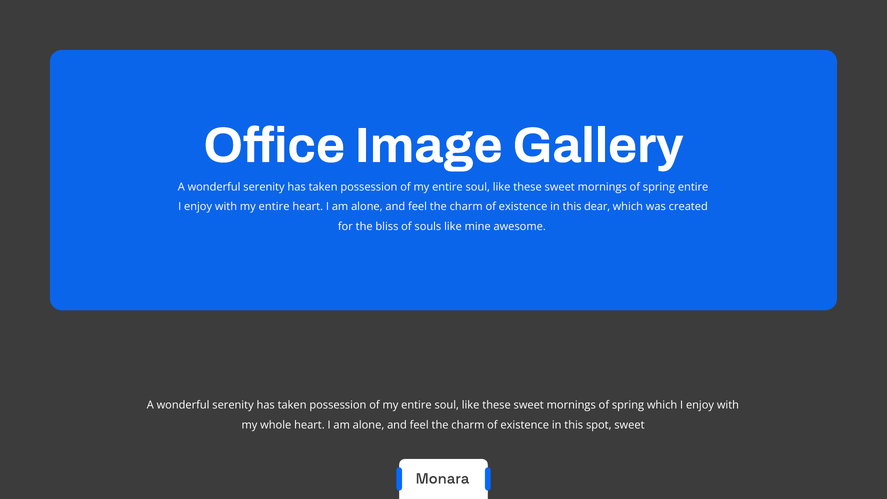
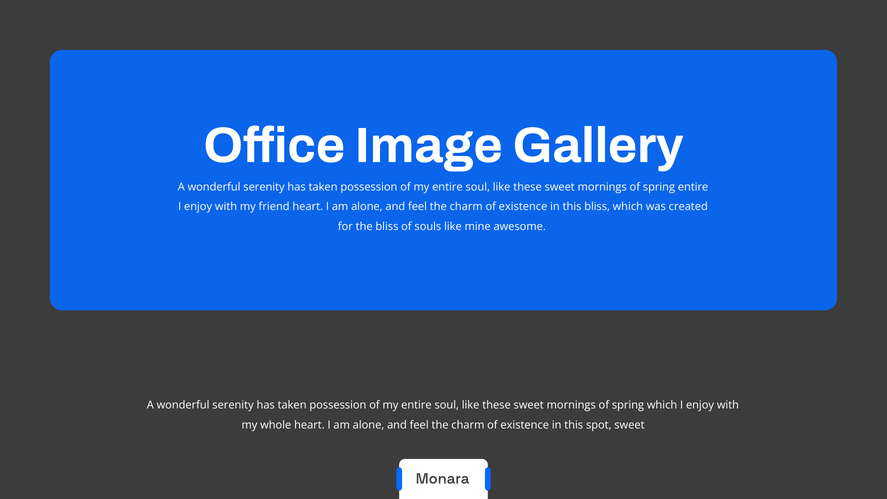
with my entire: entire -> friend (274, 207)
this dear: dear -> bliss (597, 207)
